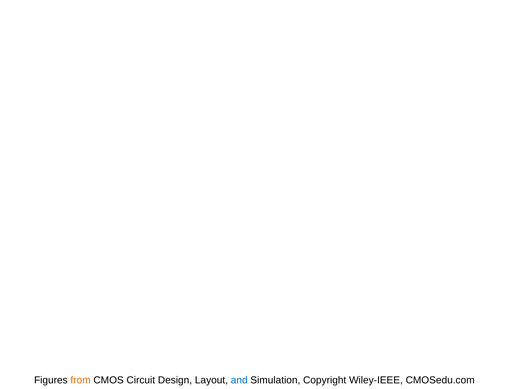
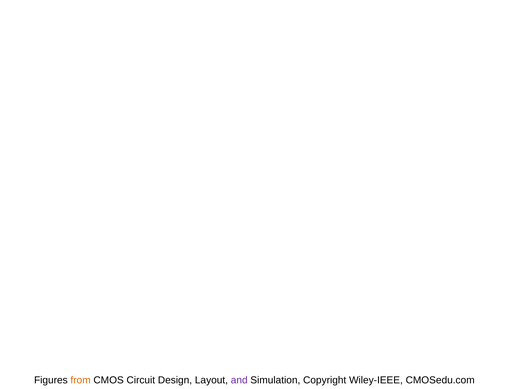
and colour: blue -> purple (239, 380)
